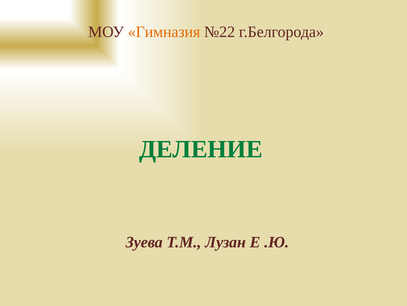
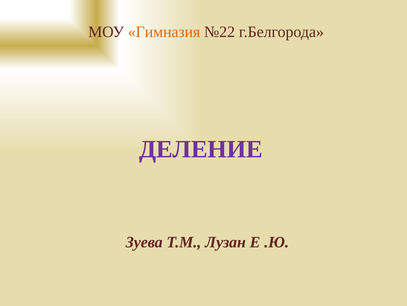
ДЕЛЕНИЕ colour: green -> purple (201, 149)
